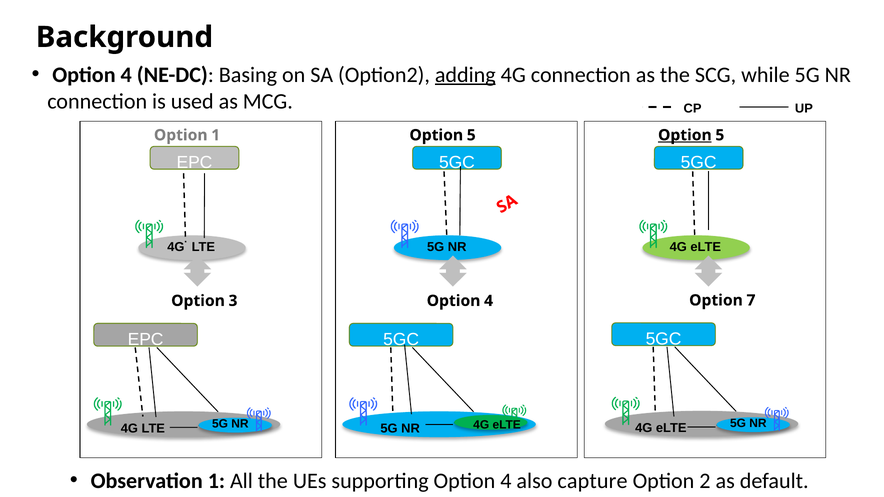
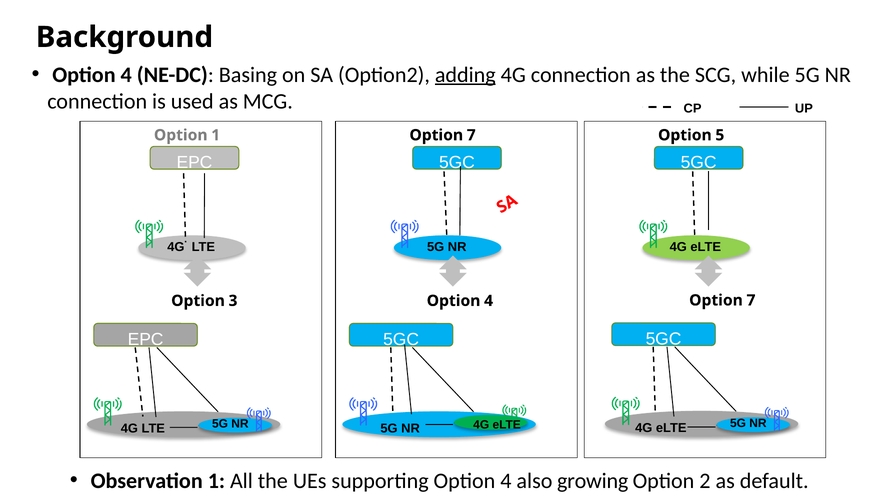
5: 5 -> 7 (471, 135)
Option underline: present -> none (685, 135)
capture: capture -> growing (593, 481)
